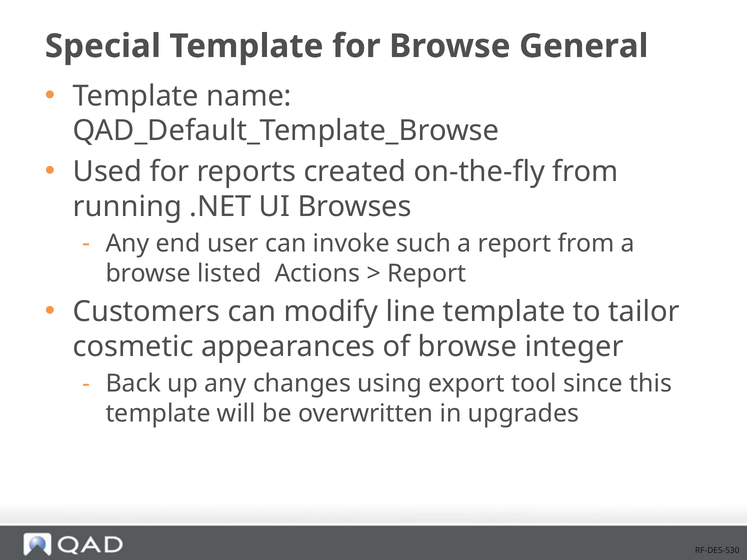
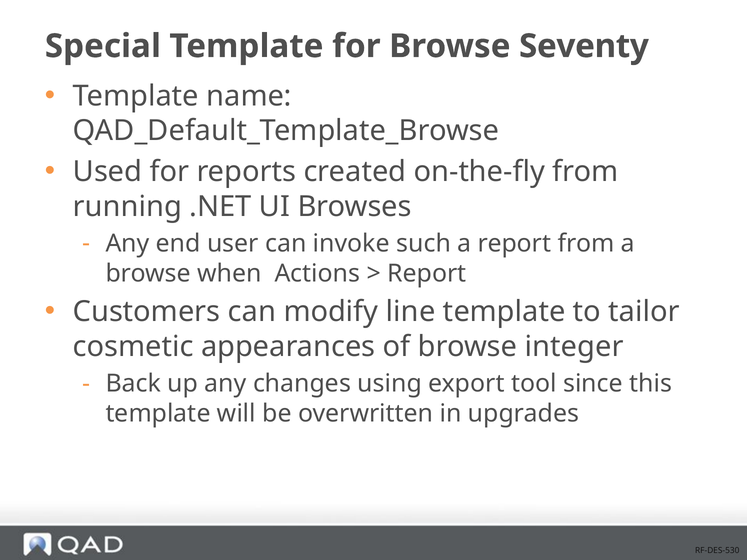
General: General -> Seventy (584, 46)
listed: listed -> when (229, 273)
